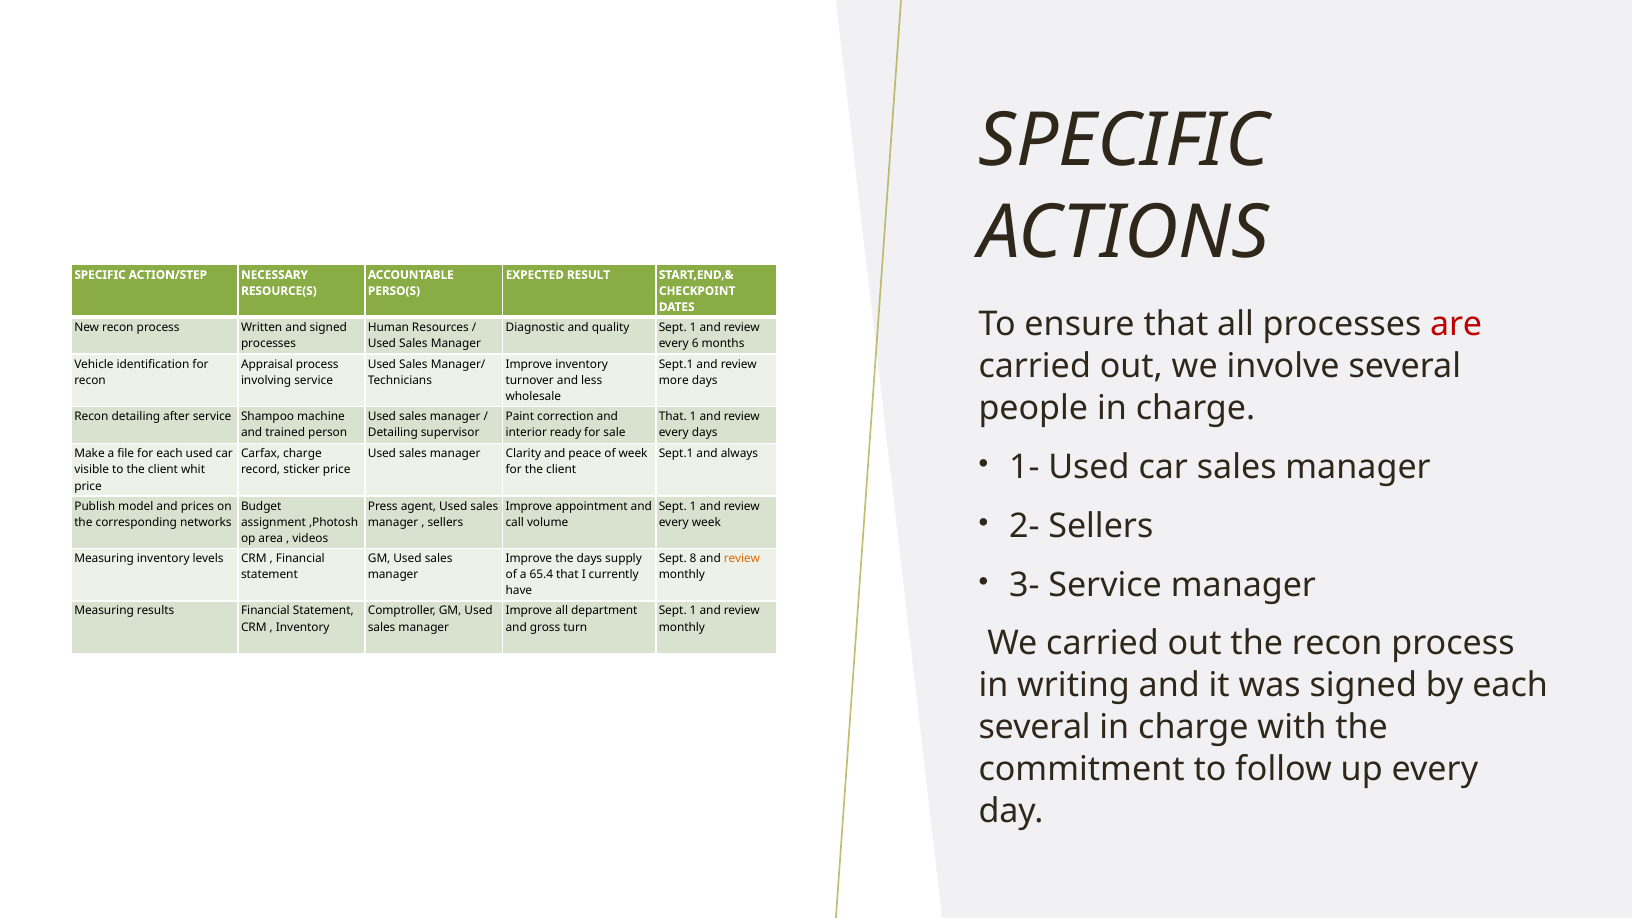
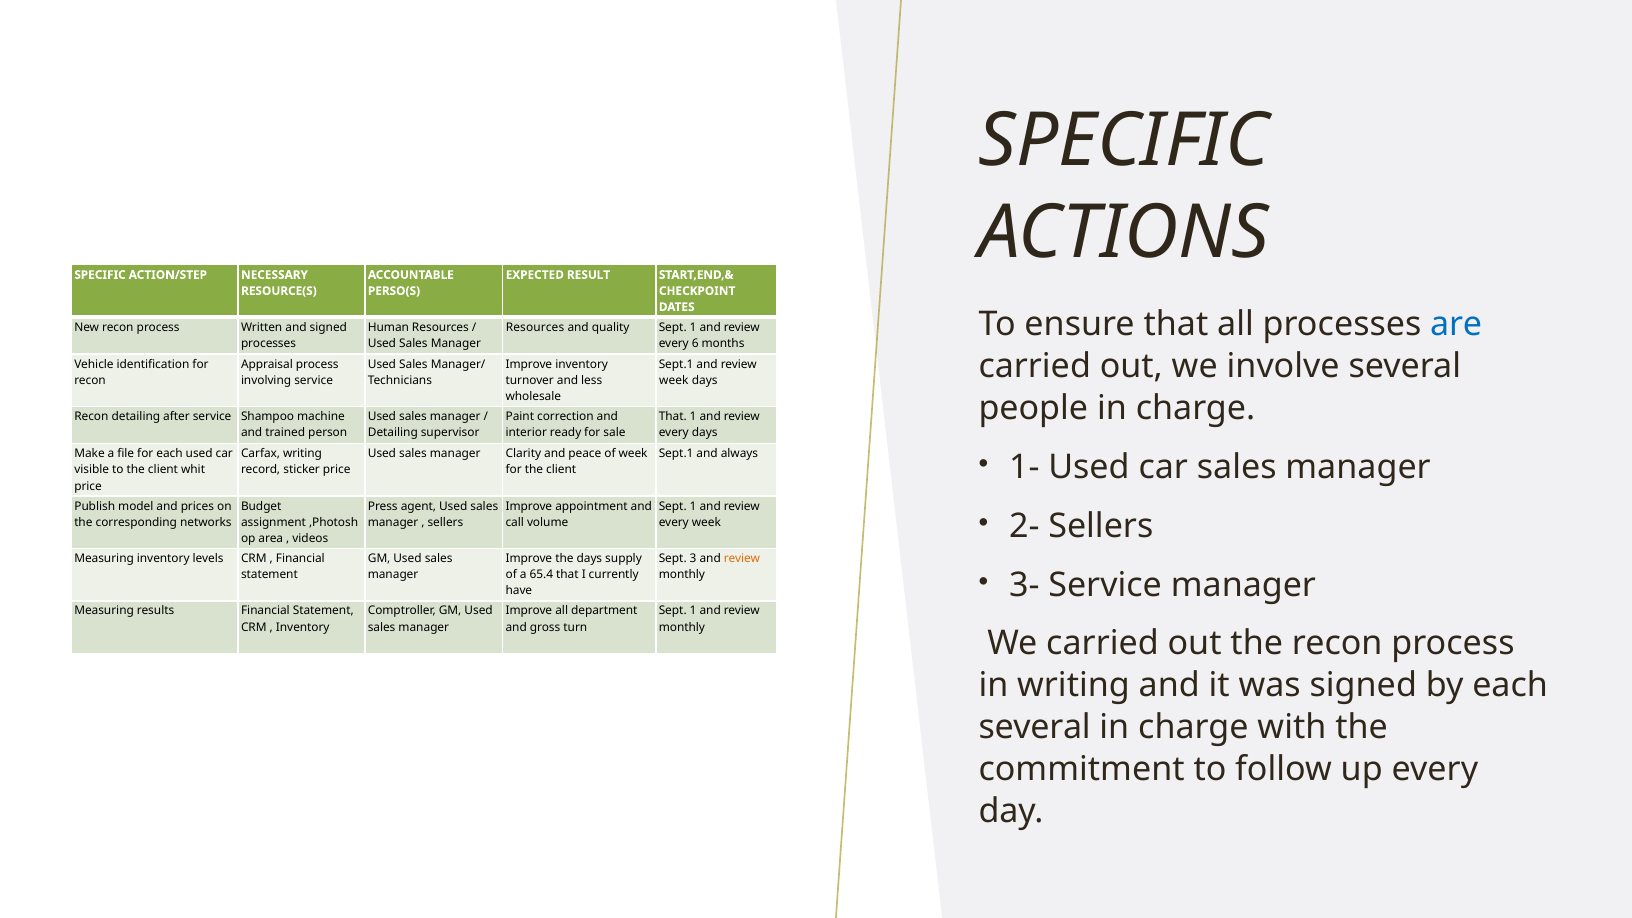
are colour: red -> blue (1456, 324)
Diagnostic: Diagnostic -> Resources (535, 327)
more: more -> week (674, 380)
Carfax charge: charge -> writing (303, 454)
8: 8 -> 3 (693, 559)
